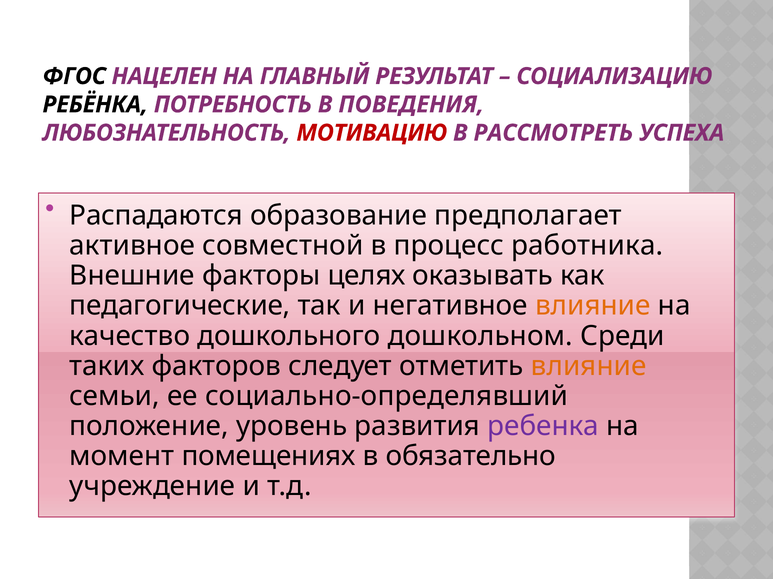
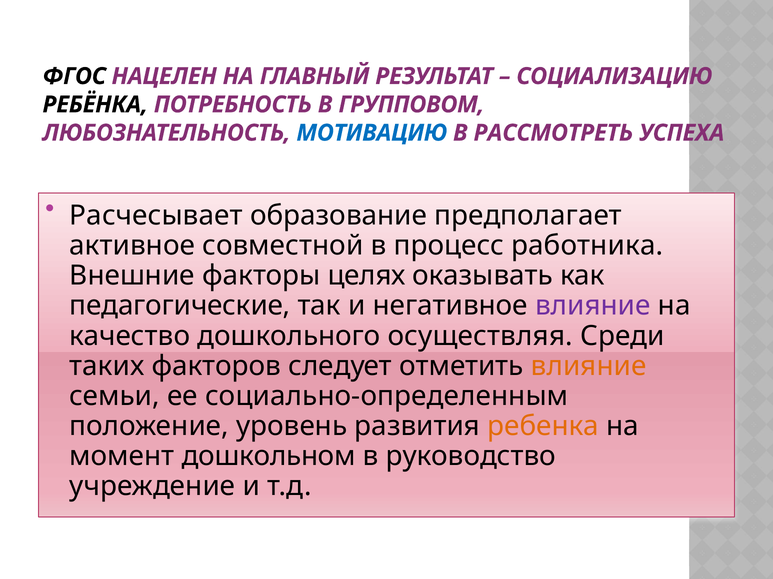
ПОВЕДЕНИЯ: ПОВЕДЕНИЯ -> ГРУППОВОМ (411, 105)
МОТИВАЦИЮ colour: red -> blue (372, 133)
Распадаются: Распадаются -> Расчесывает (156, 216)
влияние colour: orange -> purple (593, 306)
дошкольном: дошкольном -> осуществляя (480, 336)
социально-определявший: социально-определявший -> социально-определенным (387, 397)
ребенка colour: purple -> orange (543, 427)
помещениях: помещениях -> дошкольном (269, 457)
обязательно: обязательно -> руководство (471, 457)
